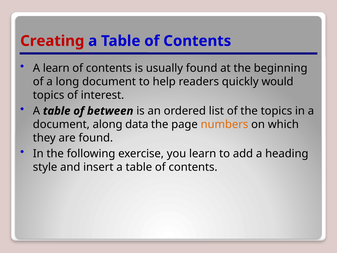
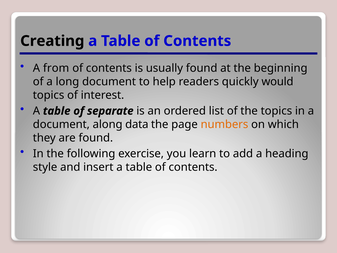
Creating colour: red -> black (52, 41)
A learn: learn -> from (56, 68)
between: between -> separate (110, 111)
